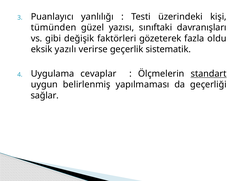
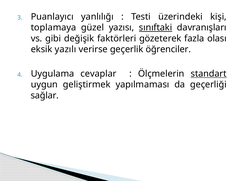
tümünden: tümünden -> toplamaya (54, 28)
sınıftaki underline: none -> present (156, 28)
oldu: oldu -> olası (217, 38)
sistematik: sistematik -> öğrenciler (168, 49)
belirlenmiş: belirlenmiş -> geliştirmek (87, 84)
